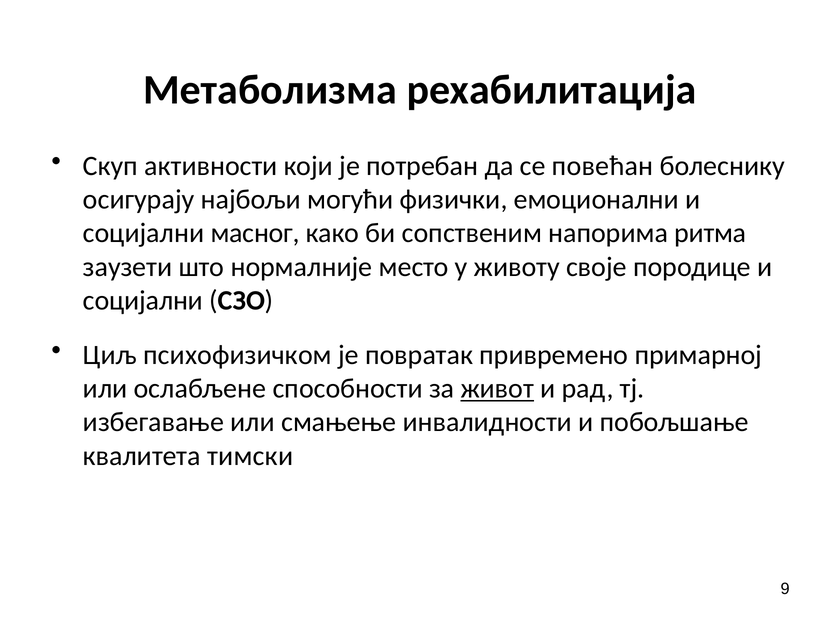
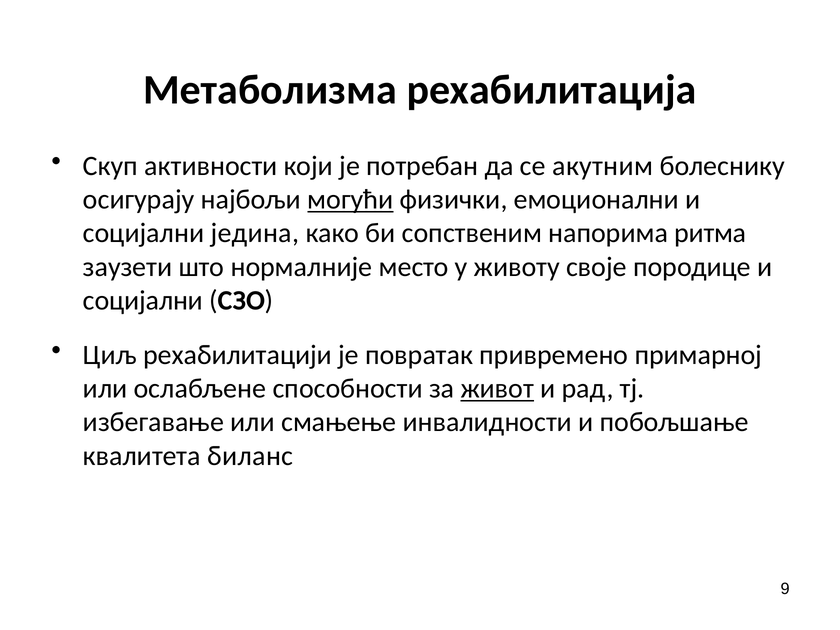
повећан: повећан -> акутним (603, 166)
могући underline: none -> present (350, 200)
масног: масног -> једина (255, 233)
психофизичком: психофизичком -> рехабилитацији (238, 355)
тимски: тимски -> биланс (250, 456)
